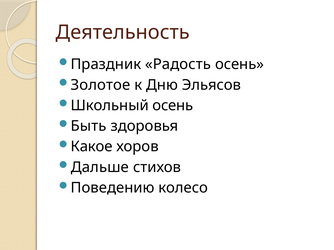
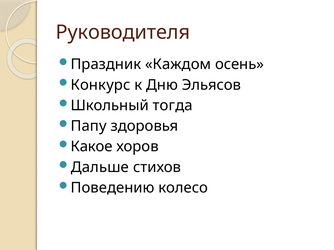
Деятельность: Деятельность -> Руководителя (123, 32)
Радость: Радость -> Каждом (178, 64)
Золотое: Золотое -> Конкурс (101, 85)
Школьный осень: осень -> тогда (173, 106)
Быть: Быть -> Папу (89, 126)
